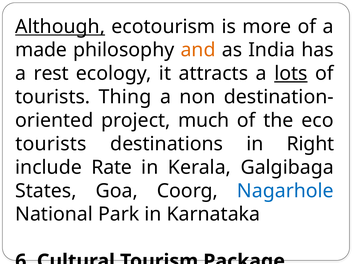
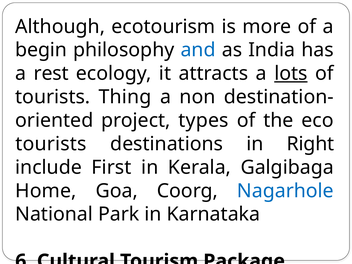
Although underline: present -> none (60, 27)
made: made -> begin (41, 50)
and colour: orange -> blue (198, 50)
much: much -> types (203, 120)
Rate: Rate -> First (111, 167)
States: States -> Home (46, 191)
